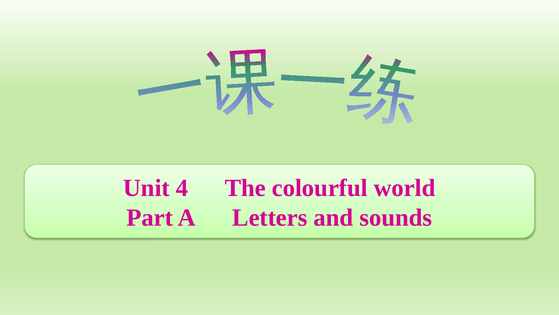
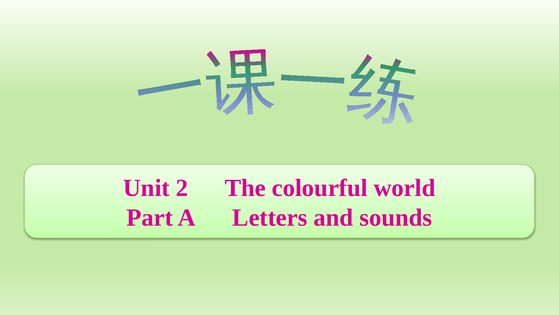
4: 4 -> 2 (182, 188)
